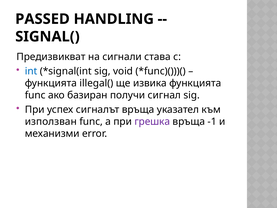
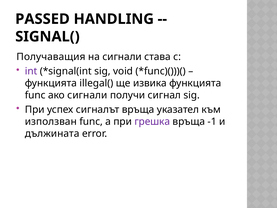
Предизвикват: Предизвикват -> Получаващия (51, 57)
int colour: blue -> purple (31, 71)
ако базиран: базиран -> сигнали (87, 95)
механизми: механизми -> дължината (52, 133)
